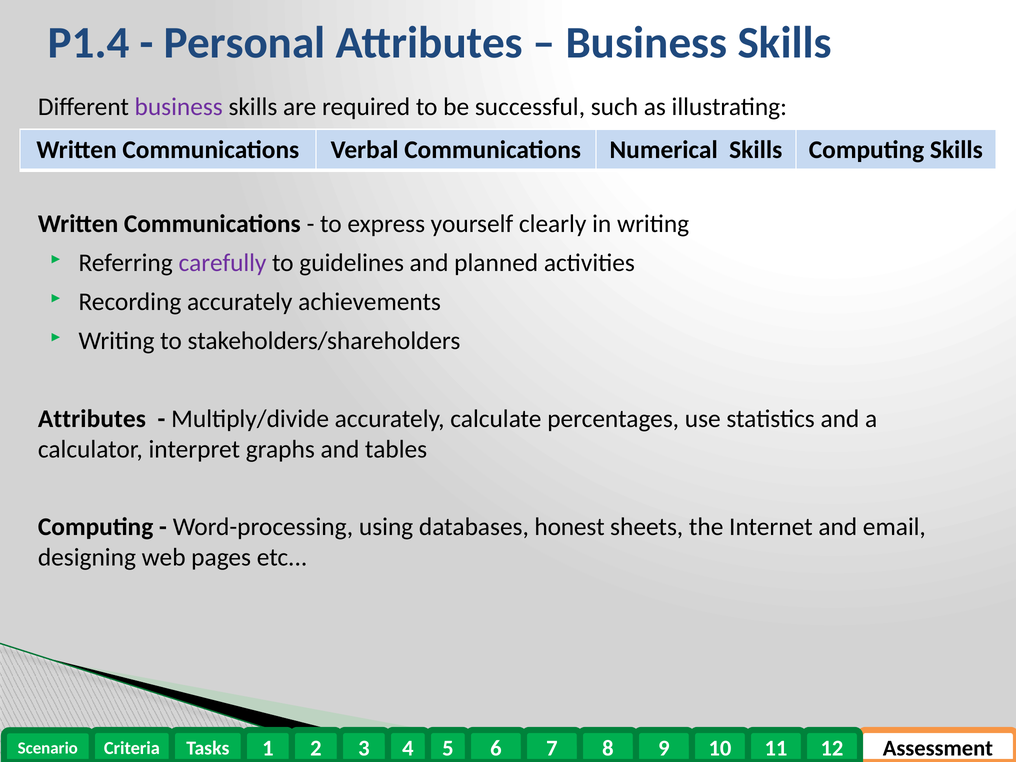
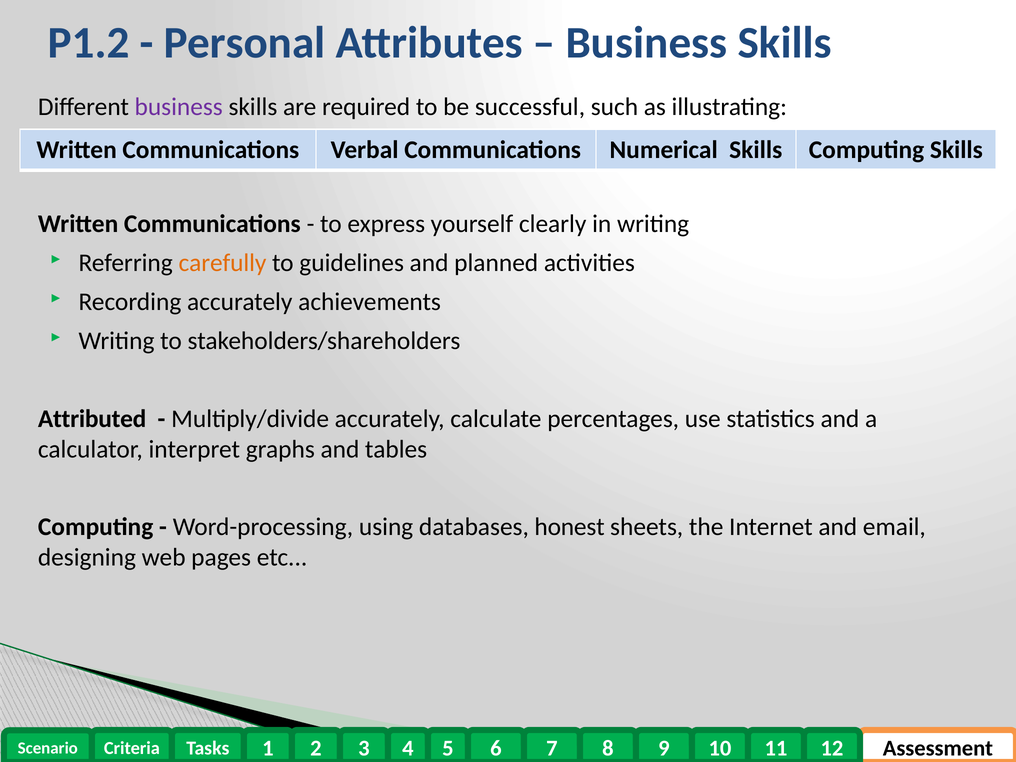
P1.4: P1.4 -> P1.2 (89, 43)
carefully colour: purple -> orange (222, 263)
Attributes: Attributes -> Attributed (92, 419)
